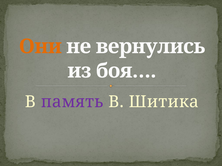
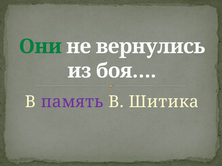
Они colour: orange -> green (40, 47)
